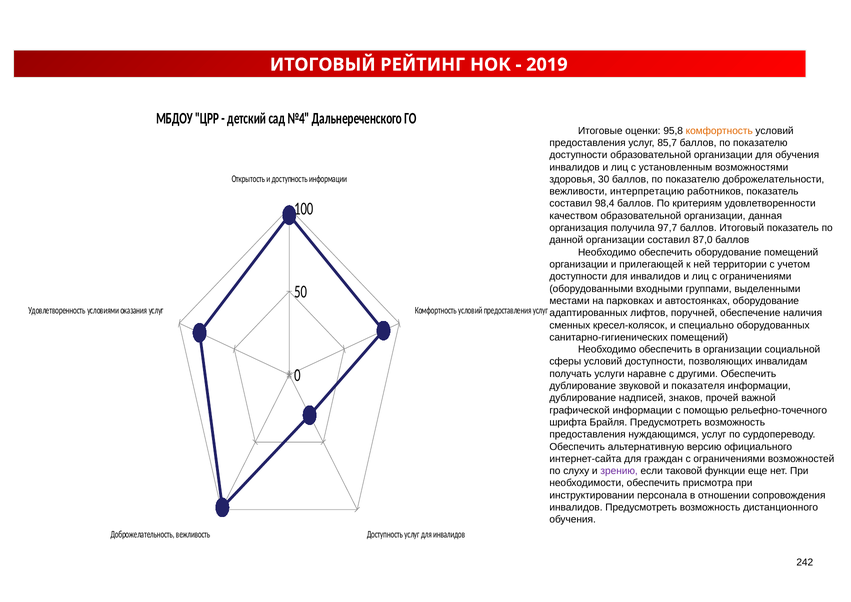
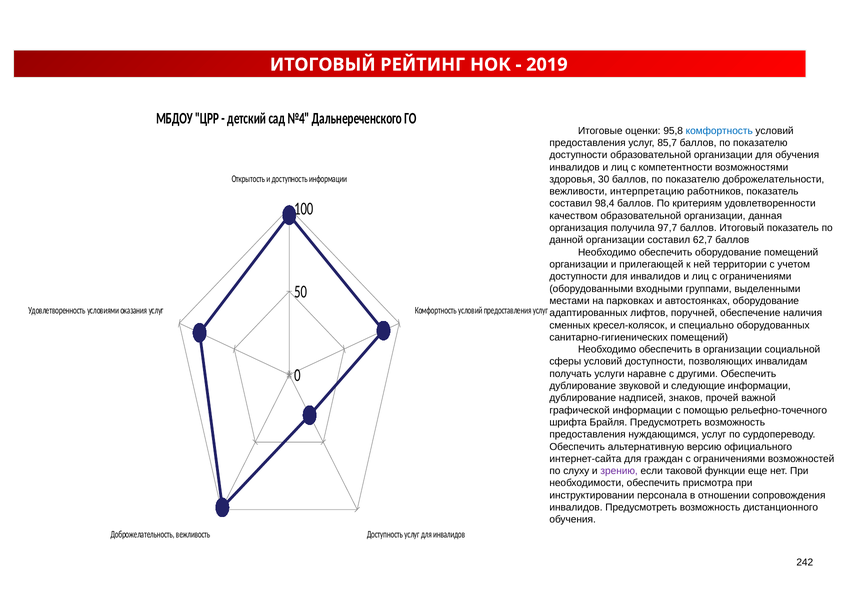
комфортность colour: orange -> blue (719, 131)
установленным: установленным -> компетентности (676, 167)
87,0: 87,0 -> 62,7 (703, 240)
показателя: показателя -> следующие (698, 386)
